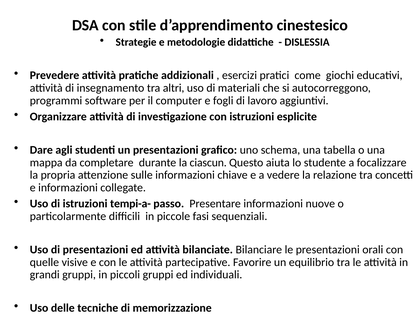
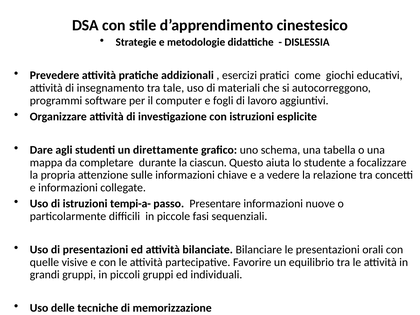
altri: altri -> tale (174, 88)
un presentazioni: presentazioni -> direttamente (166, 150)
